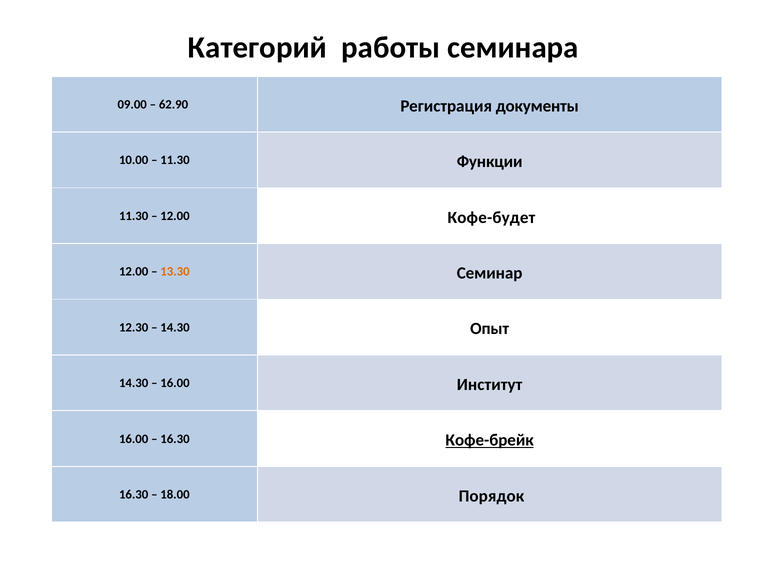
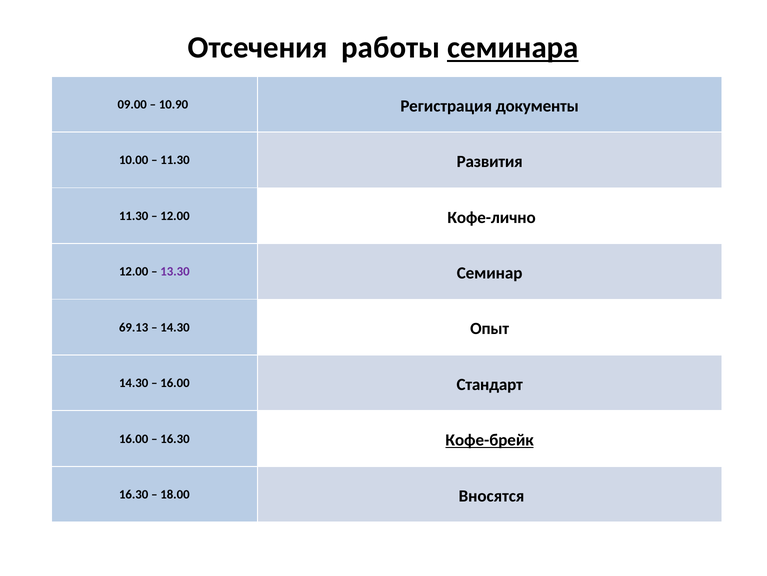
Категорий: Категорий -> Отсечения (258, 48)
семинара underline: none -> present (513, 48)
62.90: 62.90 -> 10.90 (174, 104)
Функции: Функции -> Развития (490, 161)
Кофе-будет: Кофе-будет -> Кофе-лично (492, 217)
13.30 colour: orange -> purple (175, 271)
12.30: 12.30 -> 69.13 (134, 327)
Институт: Институт -> Стандарт (490, 384)
Порядок: Порядок -> Вносятся (492, 495)
